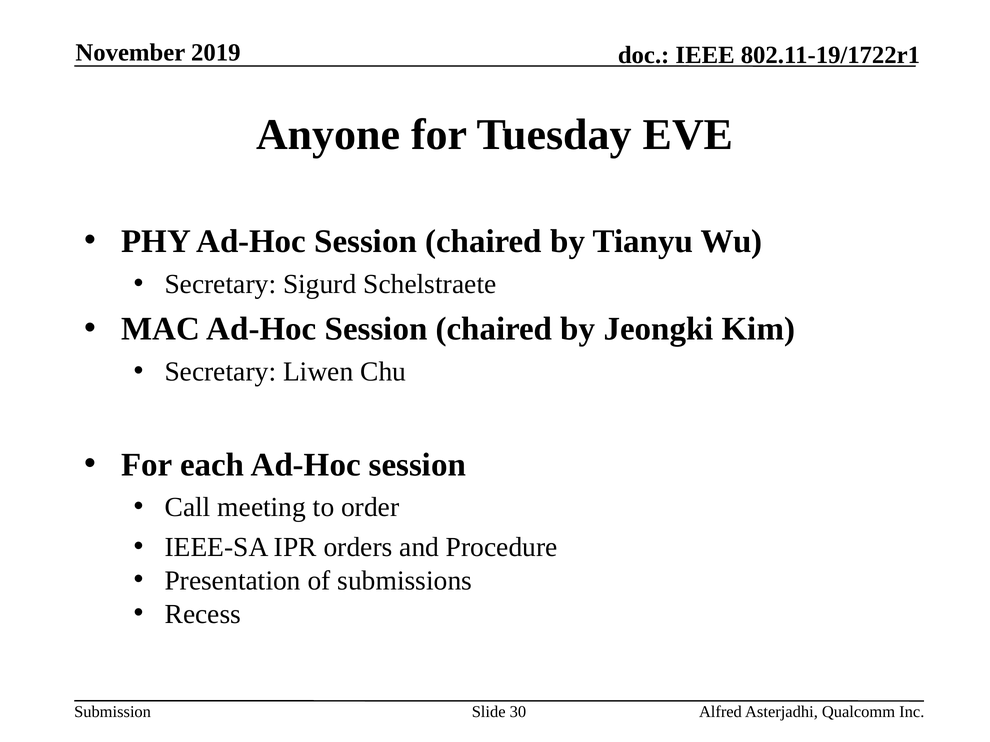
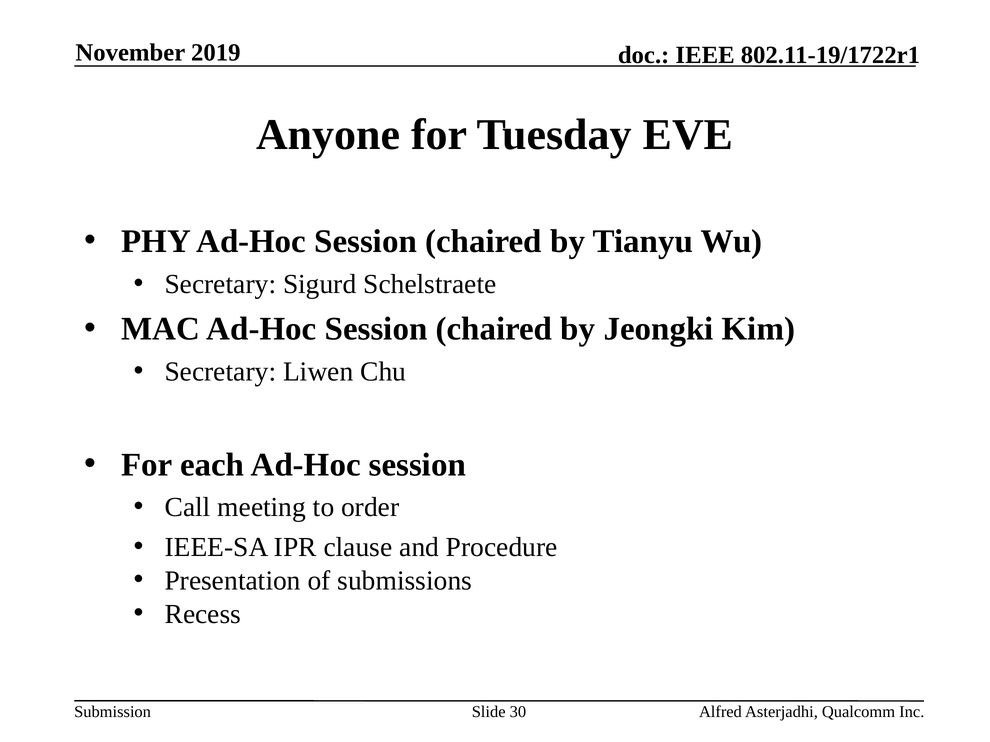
orders: orders -> clause (358, 548)
